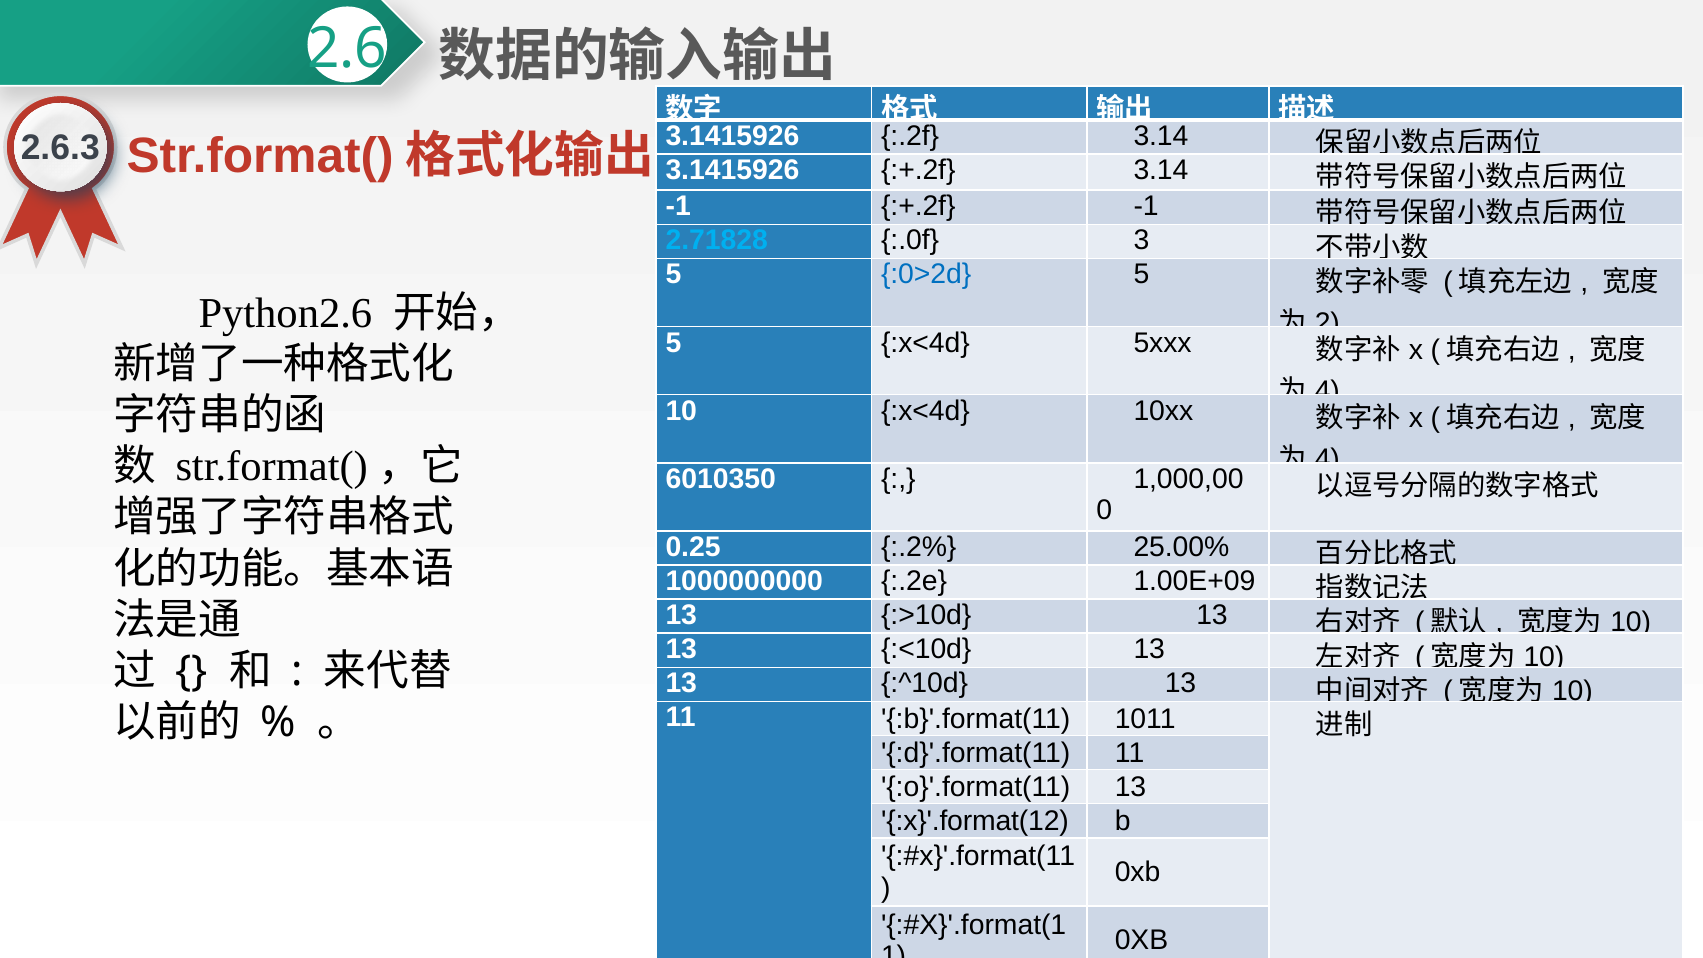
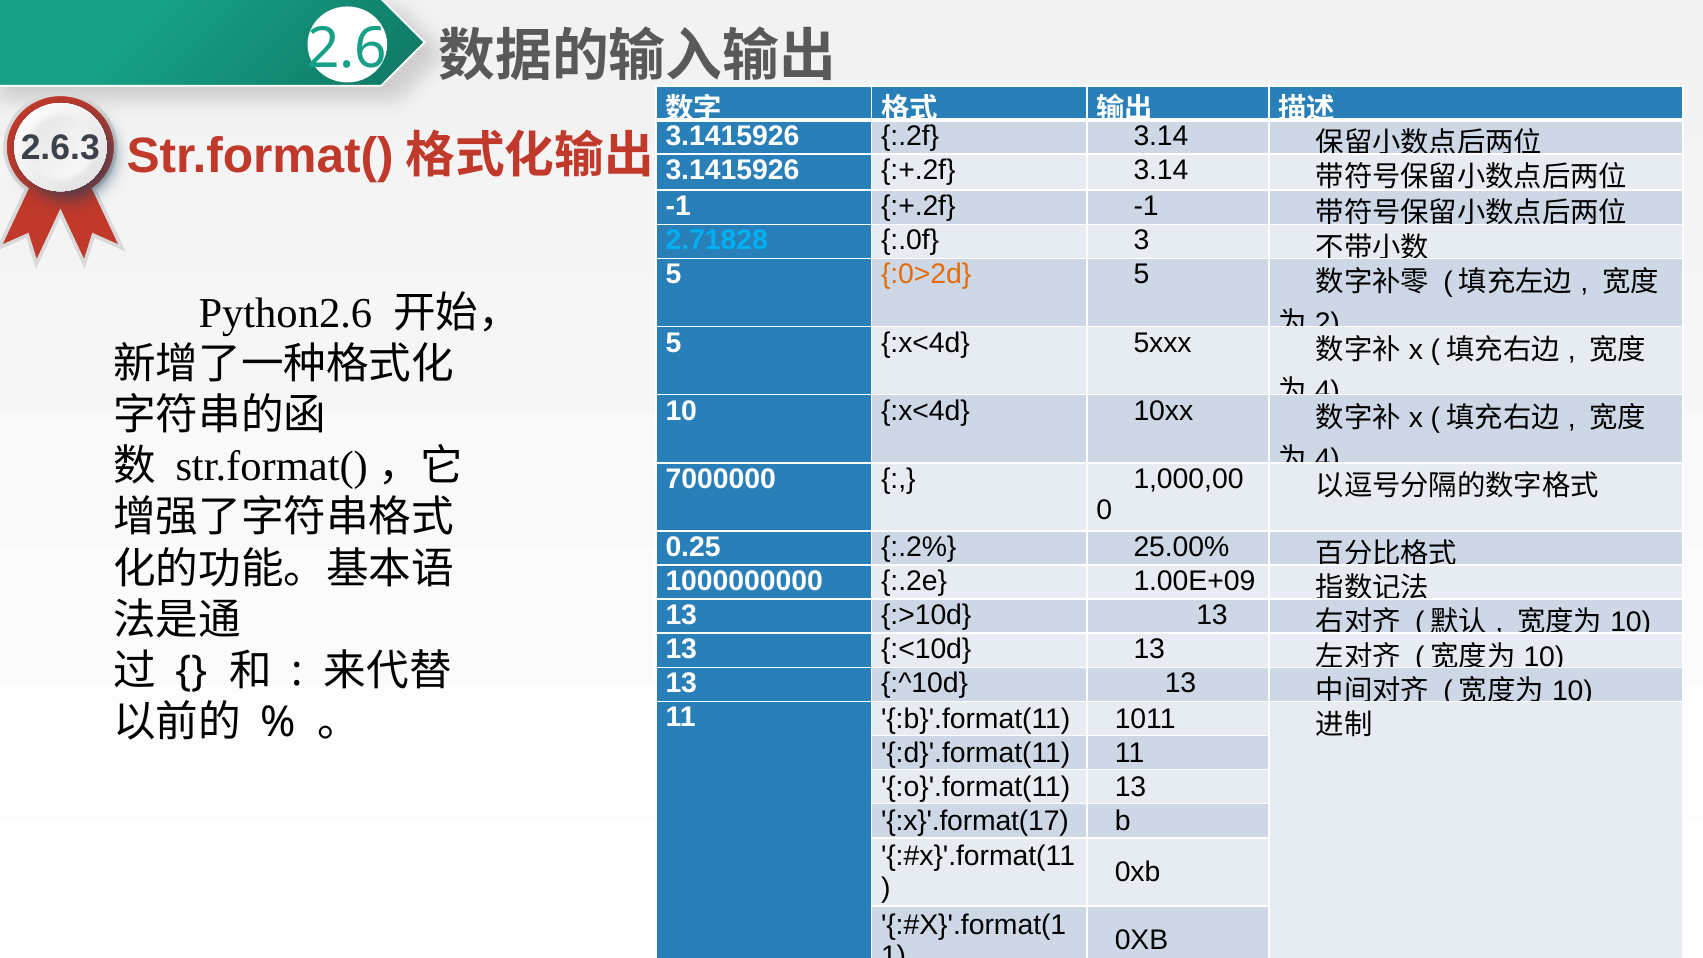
:0>2d colour: blue -> orange (926, 275)
6010350: 6010350 -> 7000000 (721, 479)
:x}'.format(12: :x}'.format(12 -> :x}'.format(17 (975, 821)
